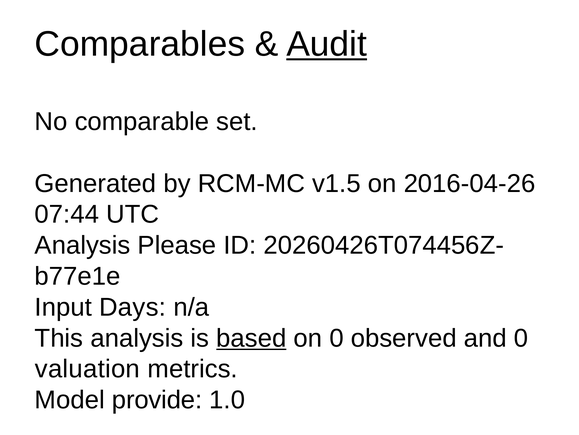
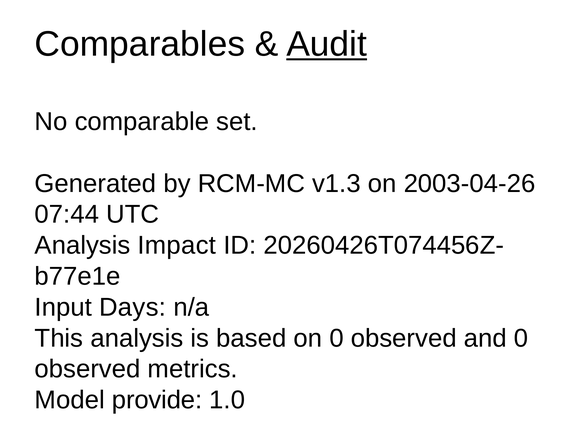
v1.5: v1.5 -> v1.3 (336, 183)
2016-04-26: 2016-04-26 -> 2003-04-26 (470, 183)
Please: Please -> Impact (177, 245)
based underline: present -> none (251, 338)
valuation: valuation -> observed (88, 369)
